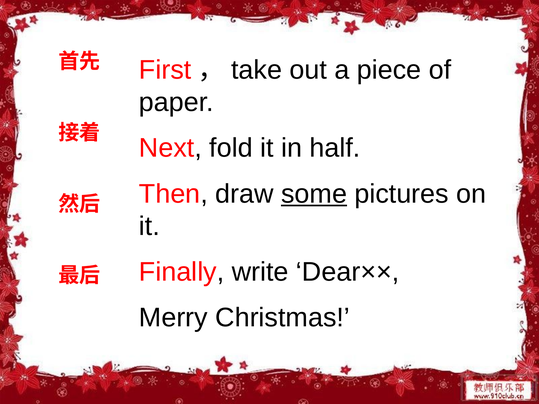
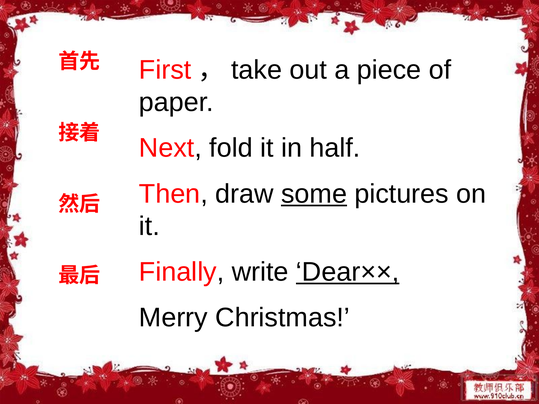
Dear×× underline: none -> present (348, 272)
